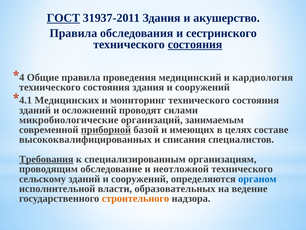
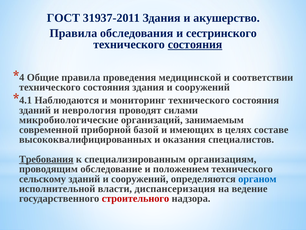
ГОСТ underline: present -> none (63, 18)
медицинский: медицинский -> медицинской (190, 77)
кардиология: кардиология -> соответствии (263, 77)
Медицинских: Медицинских -> Наблюдаются (67, 100)
осложнений: осложнений -> неврология (89, 110)
приборной underline: present -> none (106, 130)
списания: списания -> оказания (184, 139)
неотложной: неотложной -> положением (181, 169)
образовательных: образовательных -> диспансеризация (175, 188)
строительного colour: orange -> red (135, 198)
